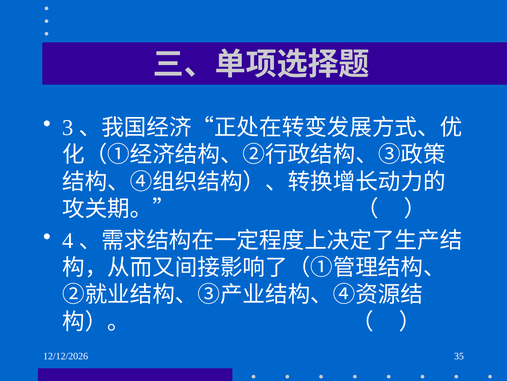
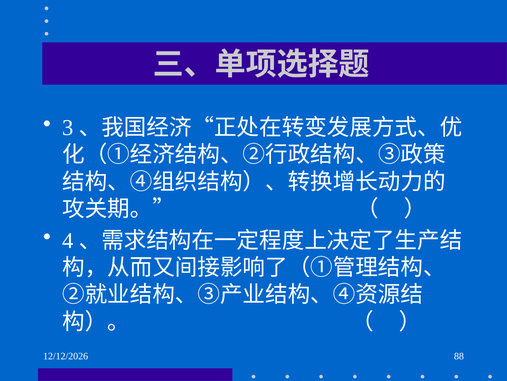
35: 35 -> 88 (459, 356)
